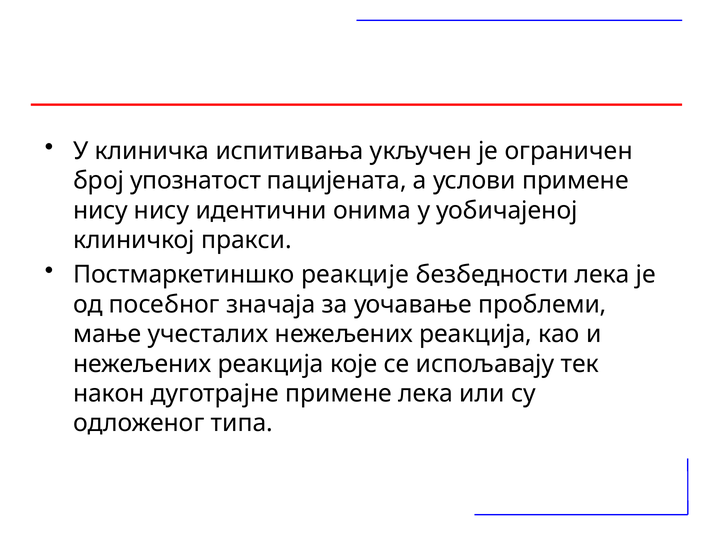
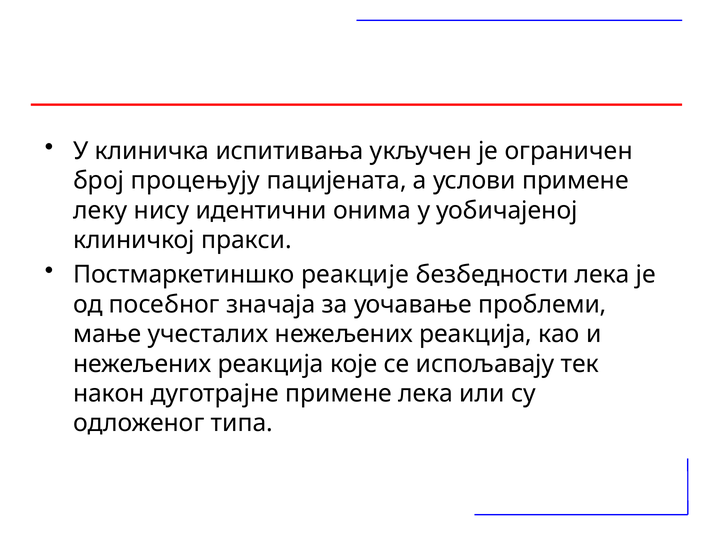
упознатост: упознатост -> процењују (195, 181)
нису: нису -> леку (100, 210)
